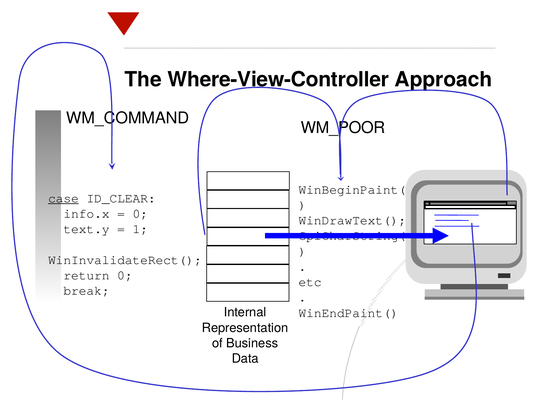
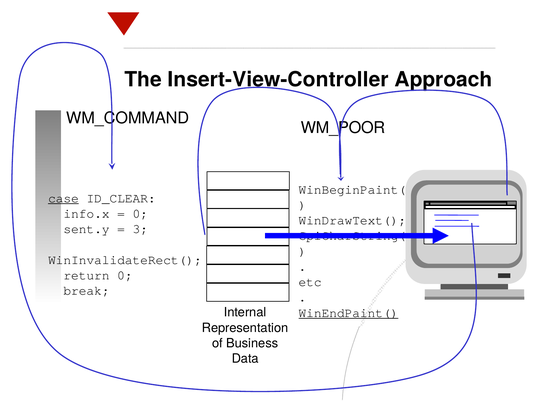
Where-View-Controller: Where-View-Controller -> Insert-View-Controller (278, 80)
text.y: text.y -> sent.y (86, 229)
1: 1 -> 3 (140, 229)
WinEndPaint( underline: none -> present (348, 312)
